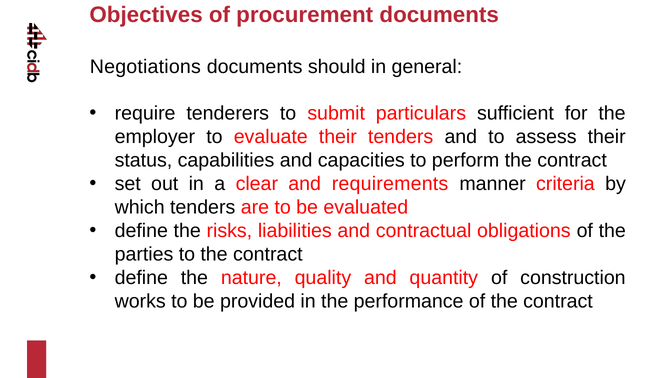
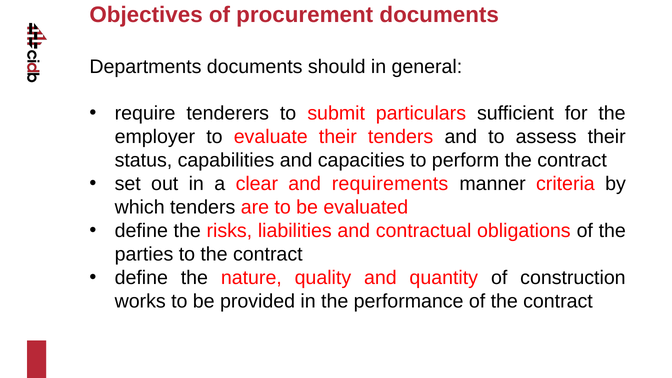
Negotiations: Negotiations -> Departments (145, 67)
